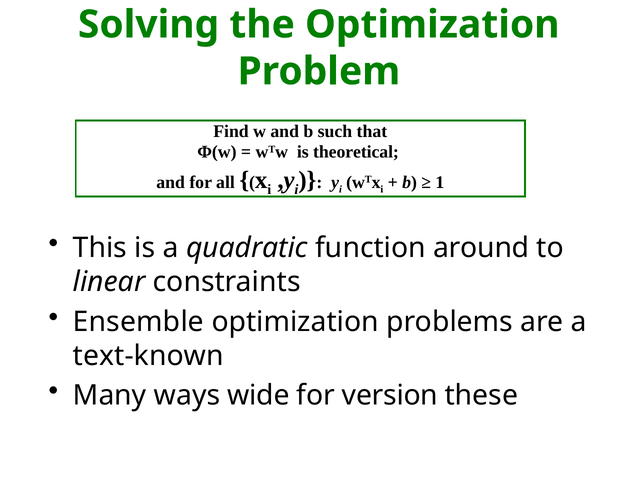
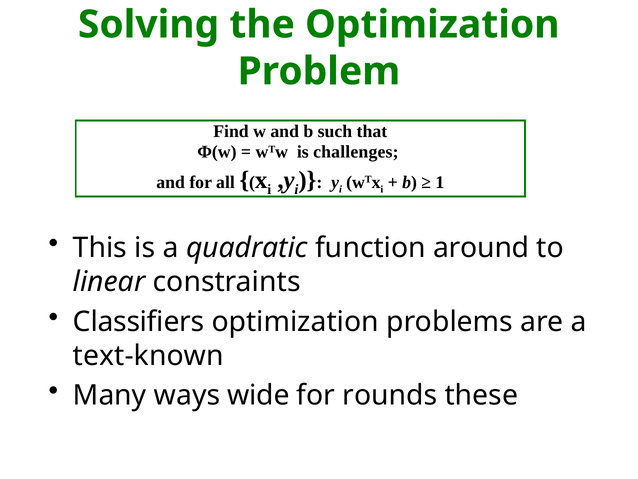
theoretical: theoretical -> challenges (356, 152)
Ensemble: Ensemble -> Classifiers (139, 321)
version: version -> rounds (390, 395)
